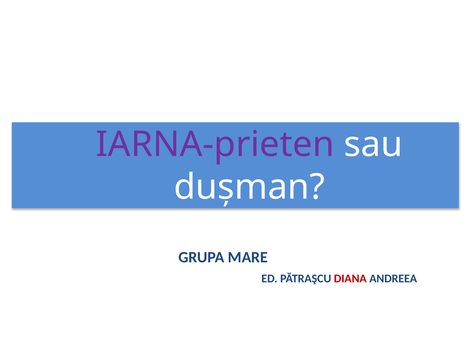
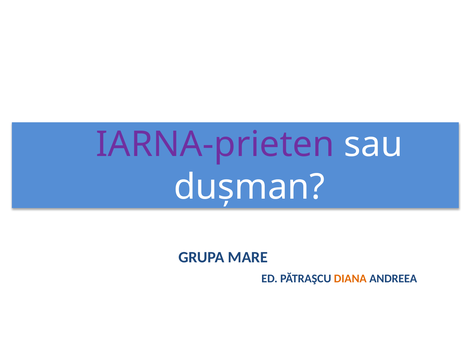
DIANA colour: red -> orange (350, 279)
